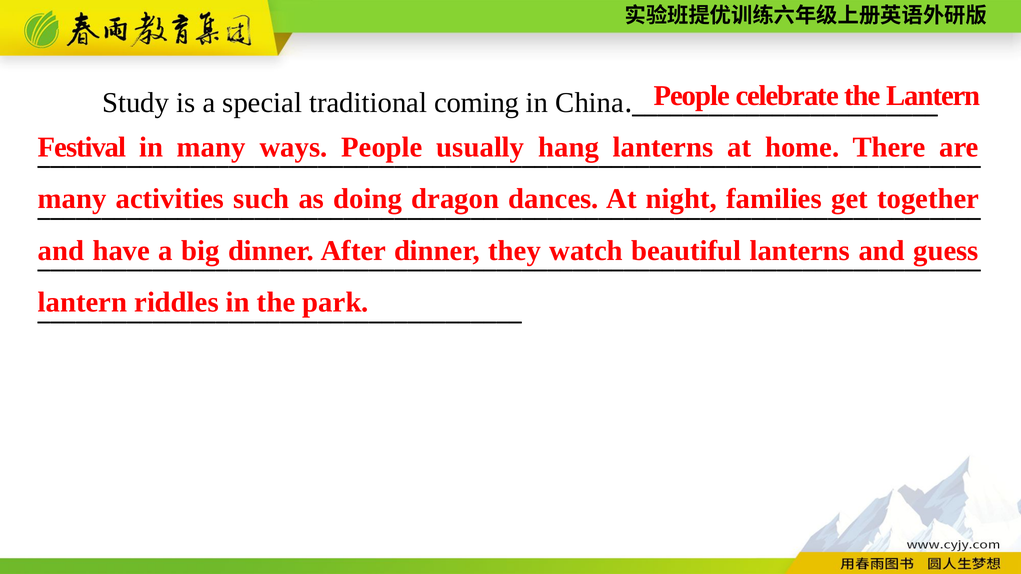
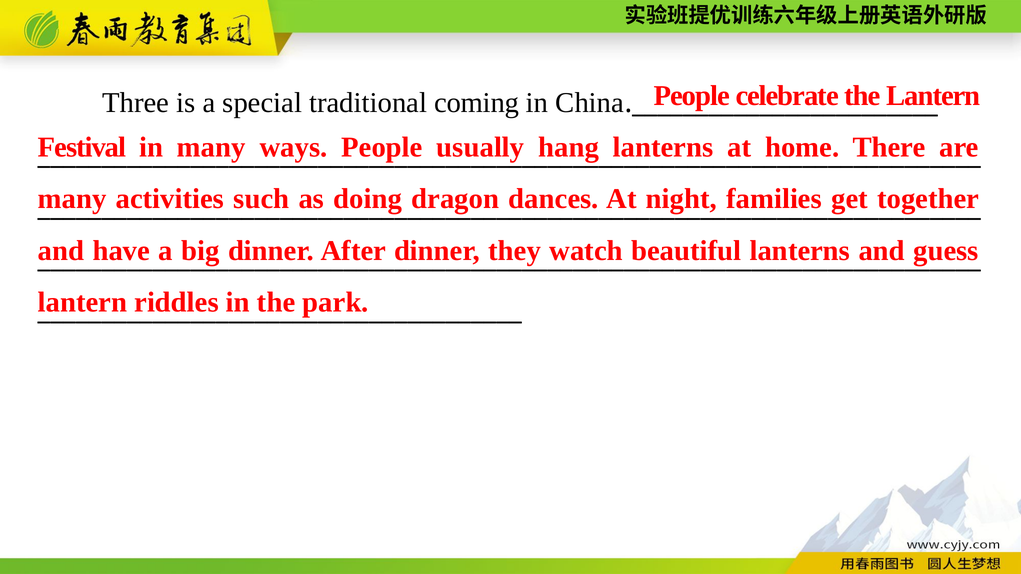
Study: Study -> Three (136, 103)
